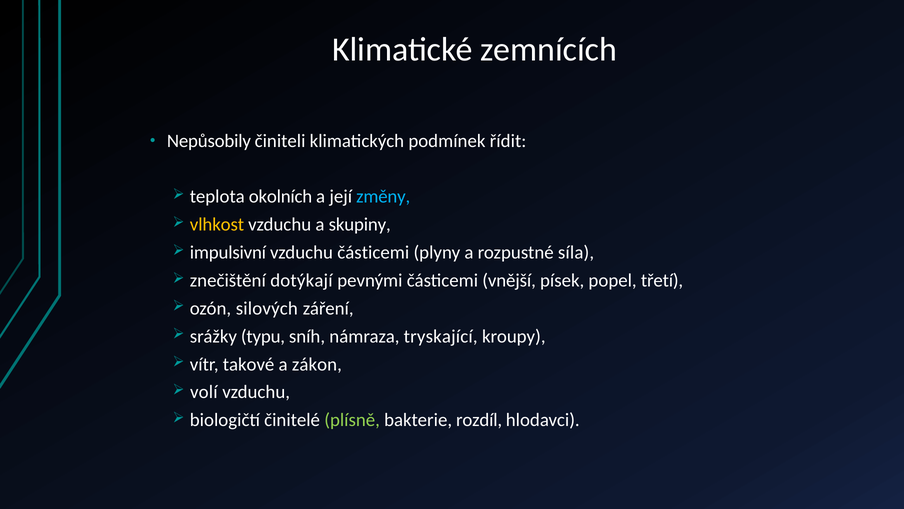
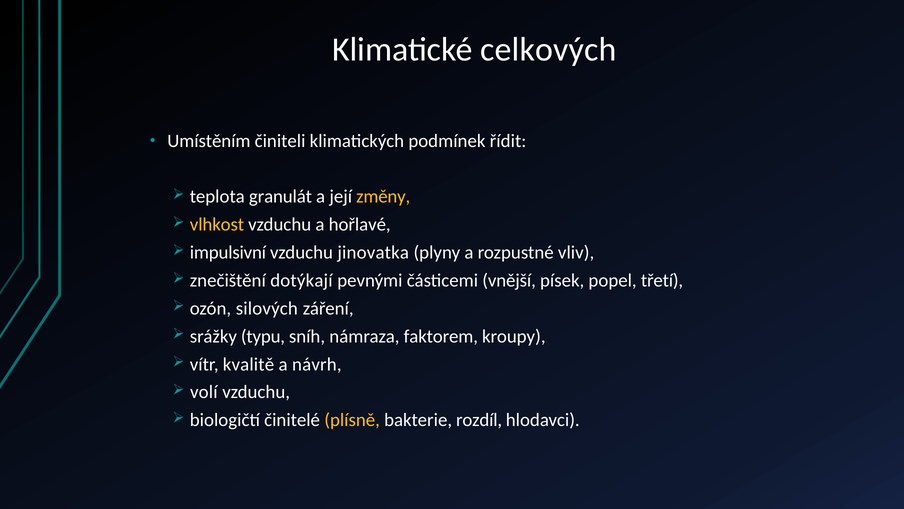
zemnících: zemnících -> celkových (548, 50)
Nepůsobily: Nepůsobily -> Umístěním (209, 141)
okolních: okolních -> granulát (280, 197)
změny colour: light blue -> yellow (383, 197)
skupiny: skupiny -> hořlavé (360, 225)
vzduchu částicemi: částicemi -> jinovatka (373, 252)
síla: síla -> vliv (576, 252)
tryskající: tryskající -> faktorem (441, 336)
takové: takové -> kvalitě (248, 364)
zákon: zákon -> návrh (317, 364)
plísně colour: light green -> yellow (352, 420)
